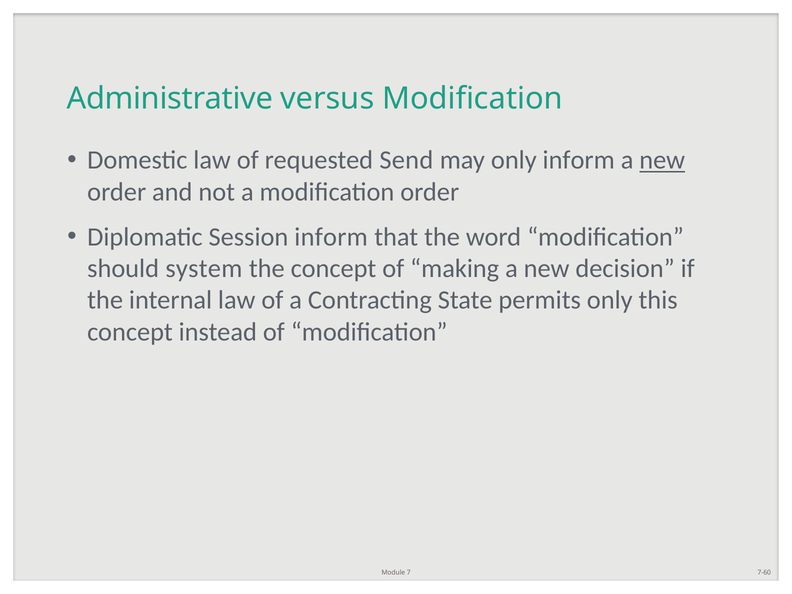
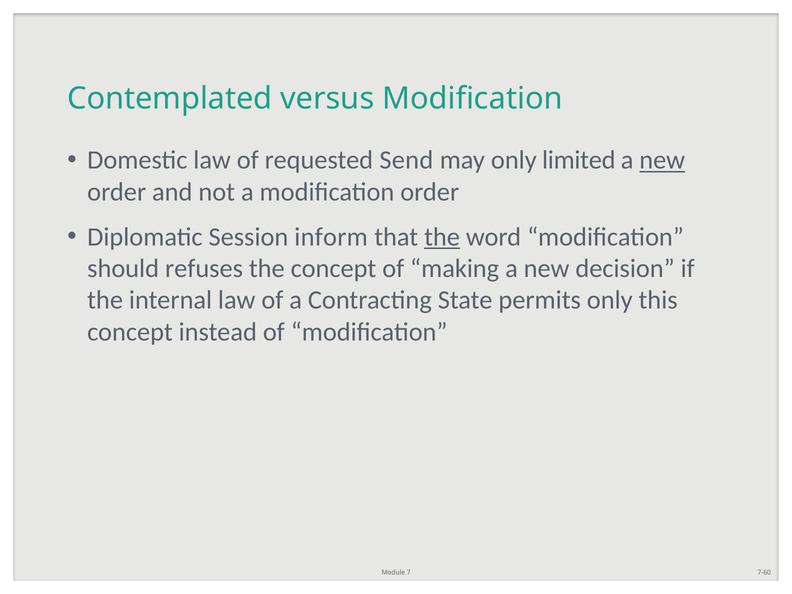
Administrative: Administrative -> Contemplated (170, 98)
only inform: inform -> limited (579, 160)
the underline: none -> present (442, 237)
system: system -> refuses (204, 268)
